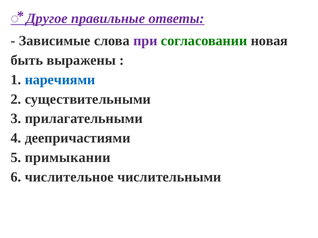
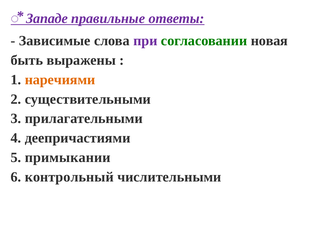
Другое: Другое -> Западе (47, 19)
наречиями colour: blue -> orange (60, 80)
числительное: числительное -> контрольный (69, 177)
